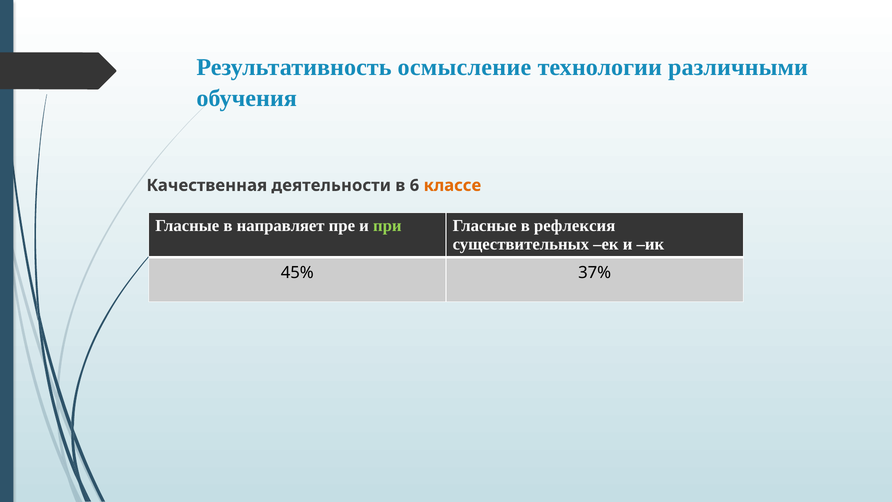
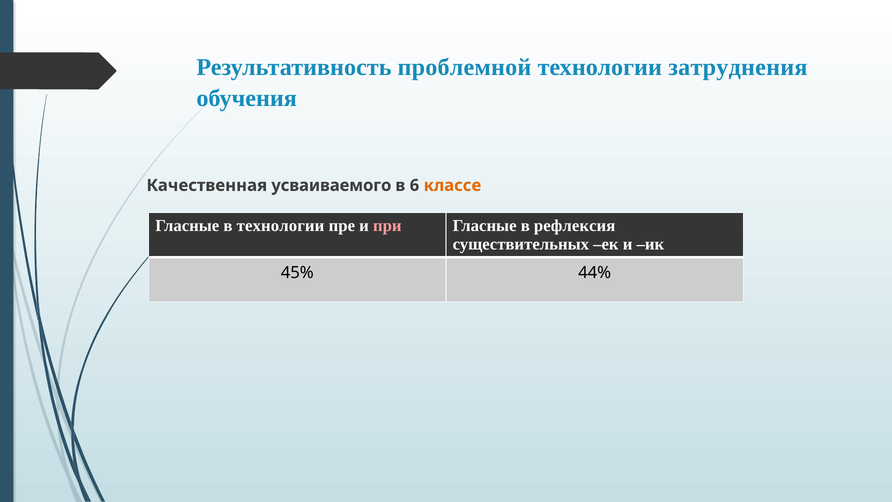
осмысление: осмысление -> проблемной (464, 67)
различными: различными -> затруднения (738, 67)
деятельности: деятельности -> усваиваемого (331, 185)
в направляет: направляет -> технологии (281, 225)
при colour: light green -> pink (387, 225)
37%: 37% -> 44% (595, 273)
